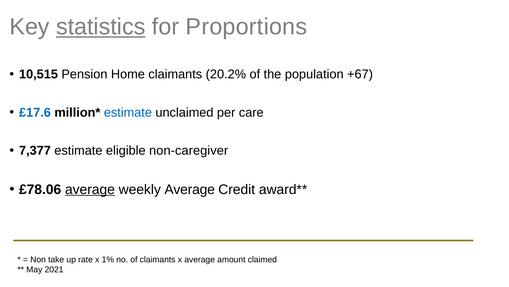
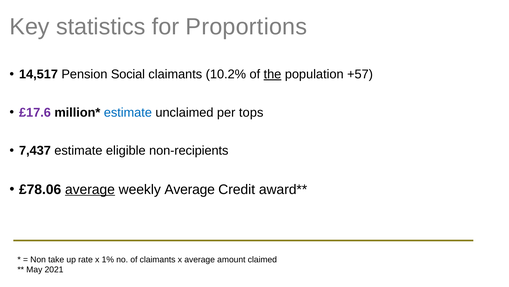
statistics underline: present -> none (101, 27)
10,515: 10,515 -> 14,517 (39, 74)
Home: Home -> Social (128, 74)
20.2%: 20.2% -> 10.2% (226, 74)
the underline: none -> present (272, 74)
+67: +67 -> +57 (360, 74)
£17.6 colour: blue -> purple (35, 112)
care: care -> tops (251, 112)
7,377: 7,377 -> 7,437 (35, 150)
non-caregiver: non-caregiver -> non-recipients (189, 150)
